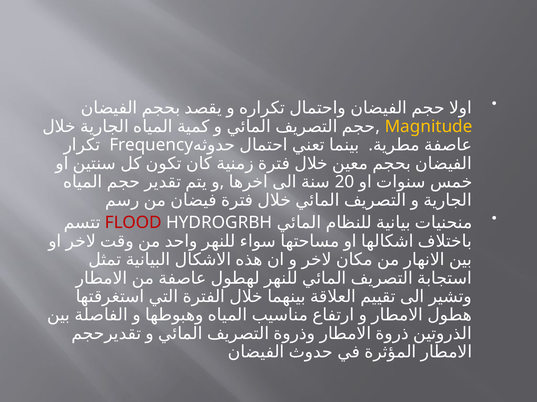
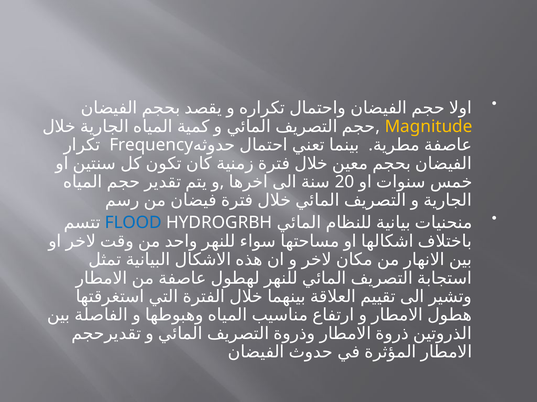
FLOOD colour: red -> blue (133, 223)
